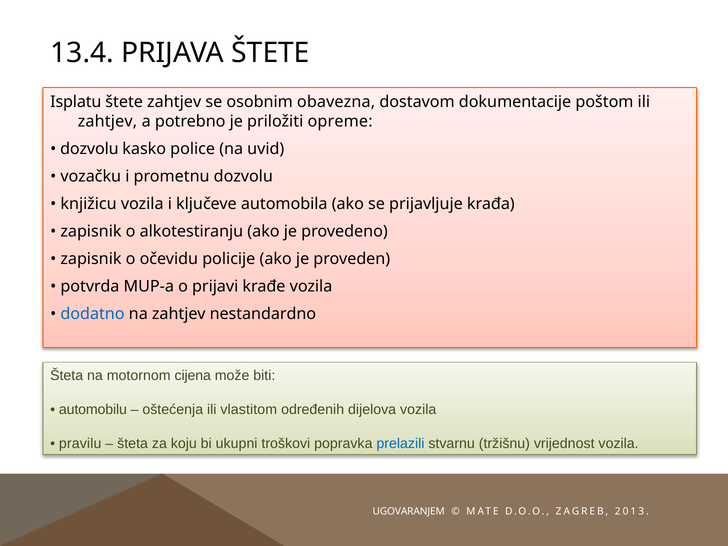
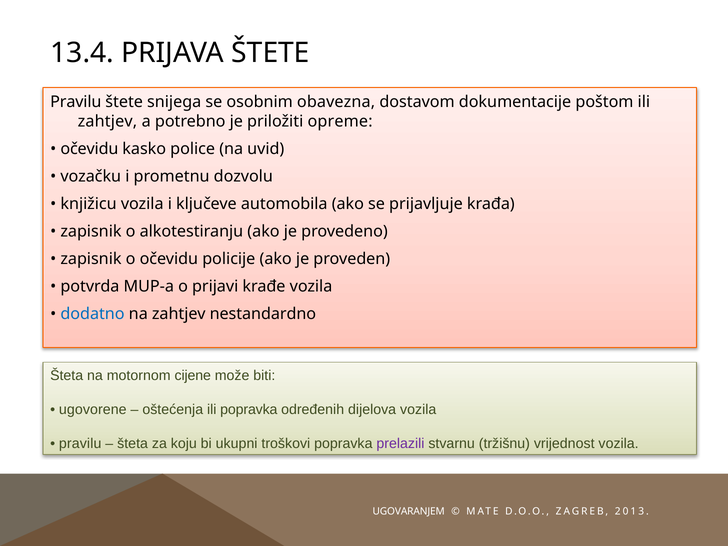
Isplatu: Isplatu -> Pravilu (76, 102)
štete zahtjev: zahtjev -> snijega (174, 102)
dozvolu: dozvolu -> očevidu (89, 149)
cijena: cijena -> cijene (193, 375)
automobilu: automobilu -> ugovorene (93, 409)
ili vlastitom: vlastitom -> popravka (249, 409)
prelazili colour: blue -> purple (400, 443)
